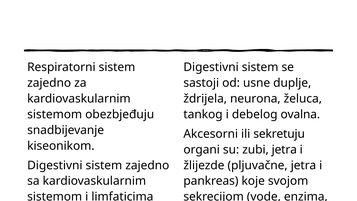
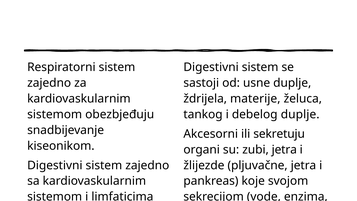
neurona: neurona -> materije (255, 99)
debelog ovalna: ovalna -> duplje (300, 114)
